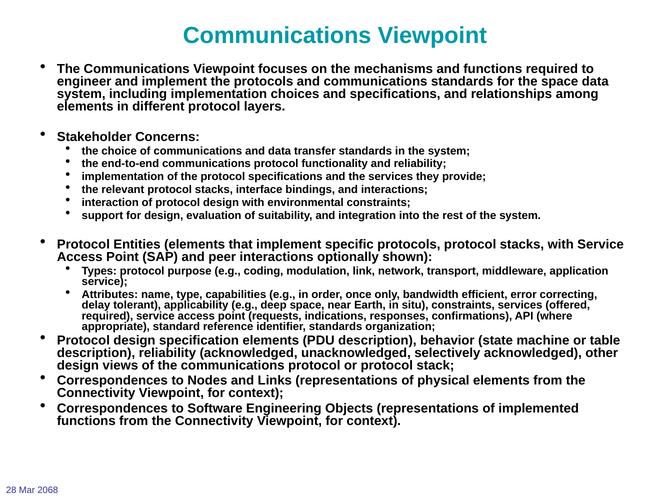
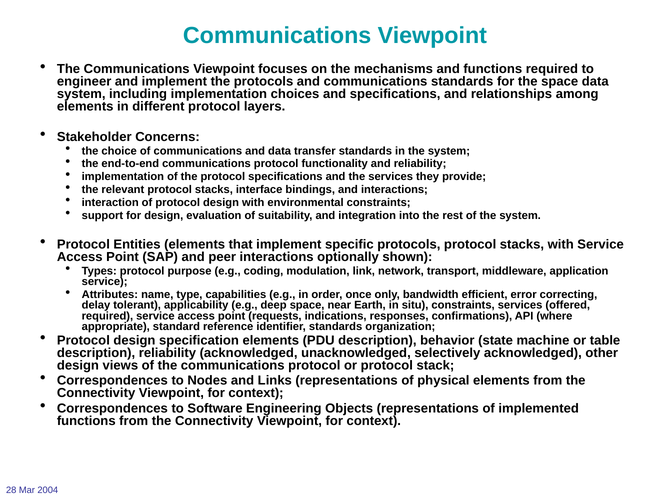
2068: 2068 -> 2004 (48, 491)
